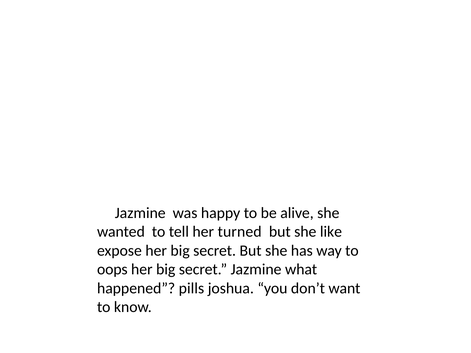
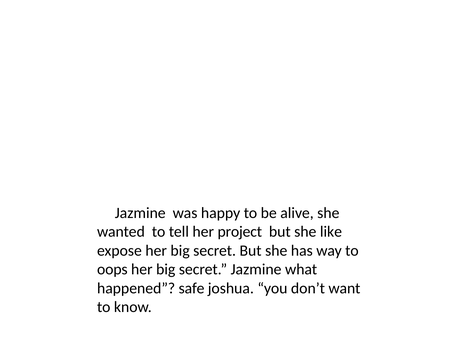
turned: turned -> project (240, 232)
pills: pills -> safe (192, 288)
